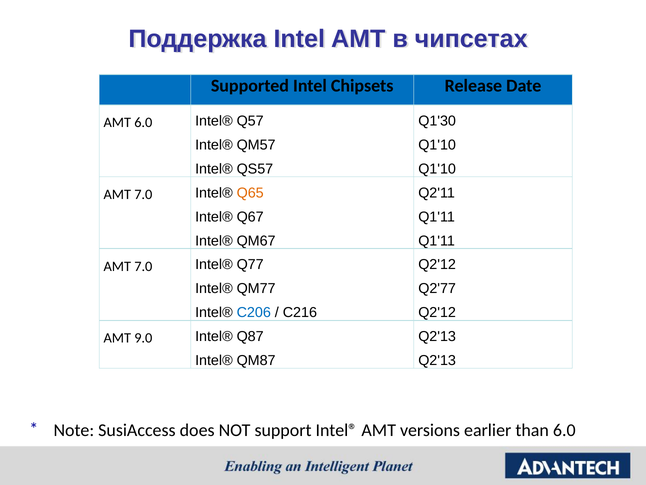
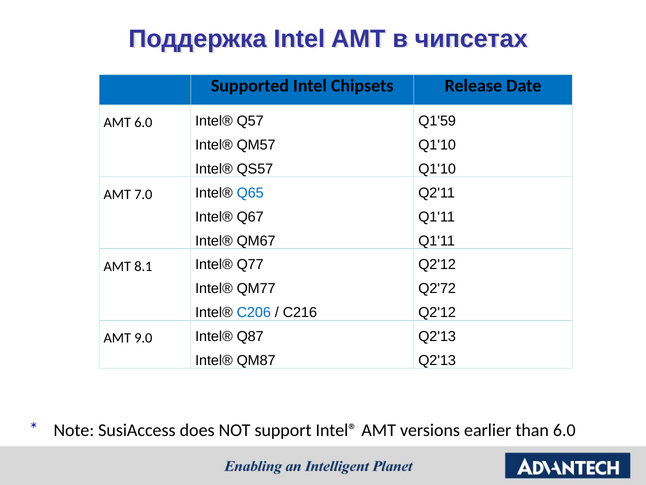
Q1'30: Q1'30 -> Q1'59 (437, 121)
Q65 colour: orange -> blue (250, 193)
7.0: 7.0 -> 8.1 (143, 266)
Q2'77: Q2'77 -> Q2'72 (437, 288)
